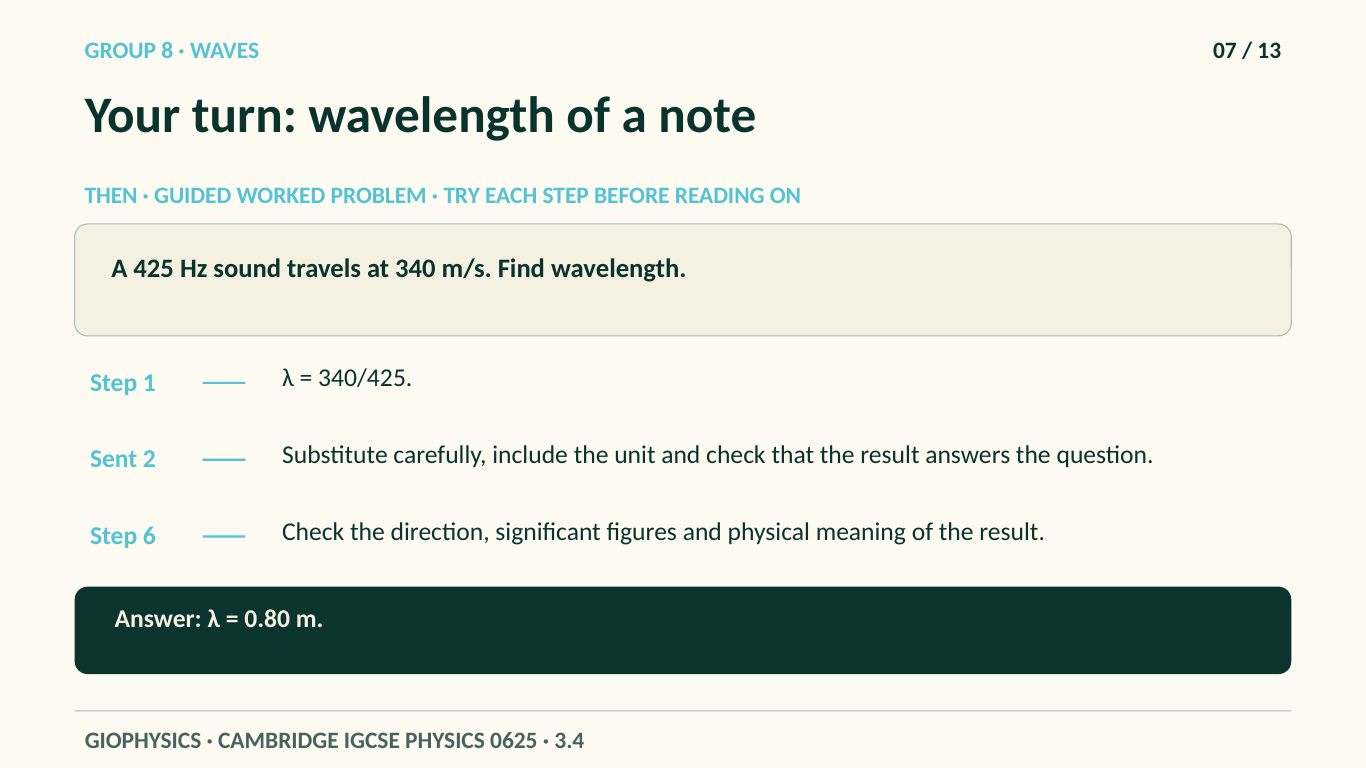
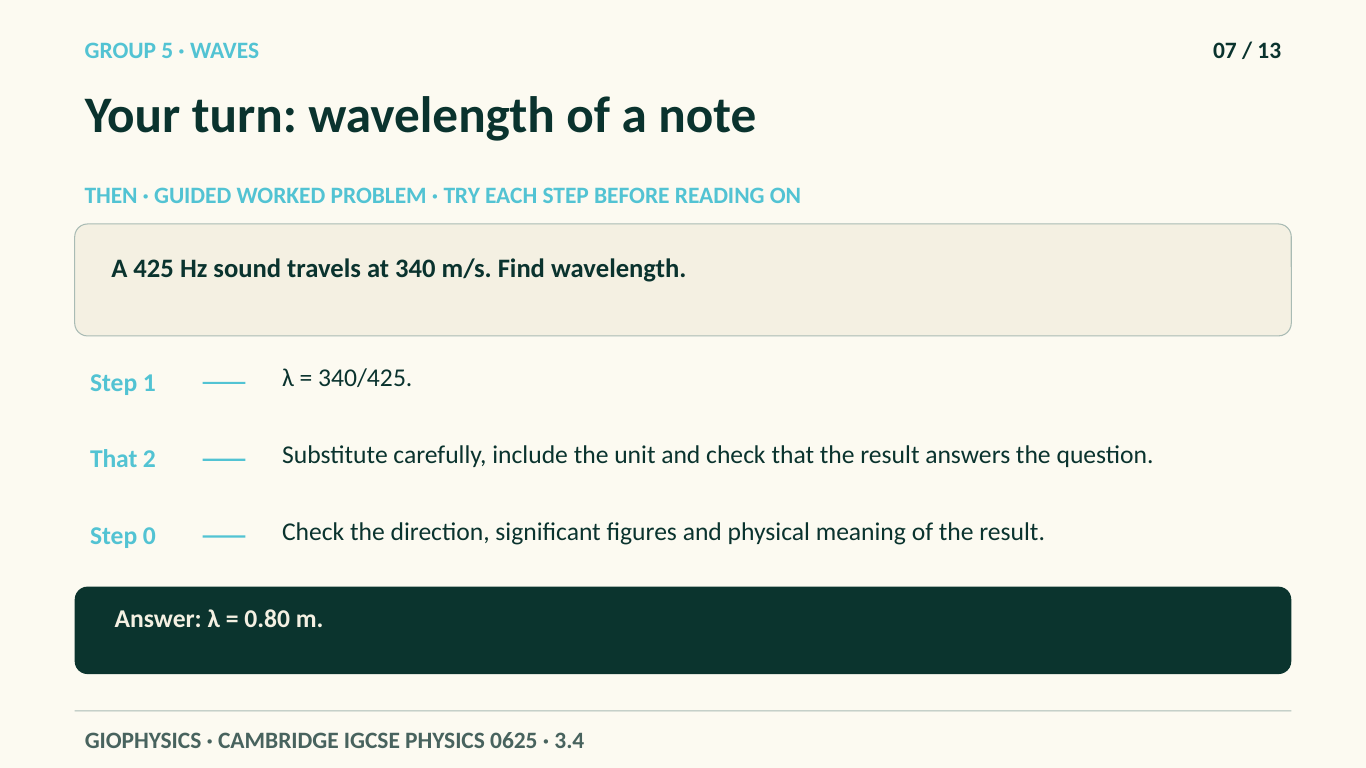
8: 8 -> 5 (167, 51)
Sent: Sent -> That (114, 460)
6: 6 -> 0 (149, 537)
